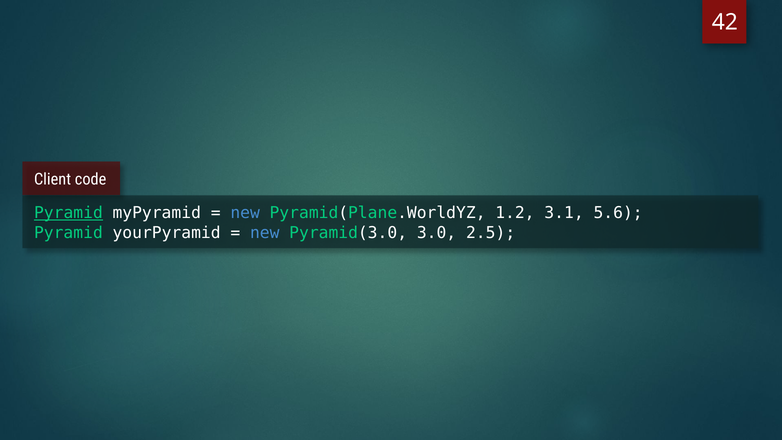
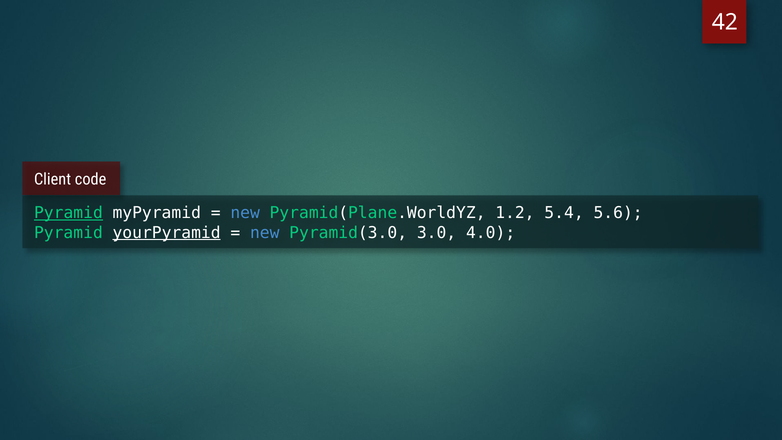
3.1: 3.1 -> 5.4 (564, 213)
yourPyramid underline: none -> present (167, 233)
2.5: 2.5 -> 4.0 (491, 233)
